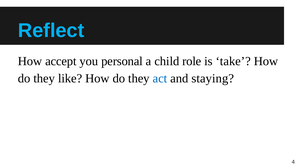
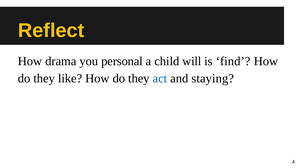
Reflect colour: light blue -> yellow (51, 30)
accept: accept -> drama (61, 61)
role: role -> will (192, 61)
take: take -> find (233, 61)
